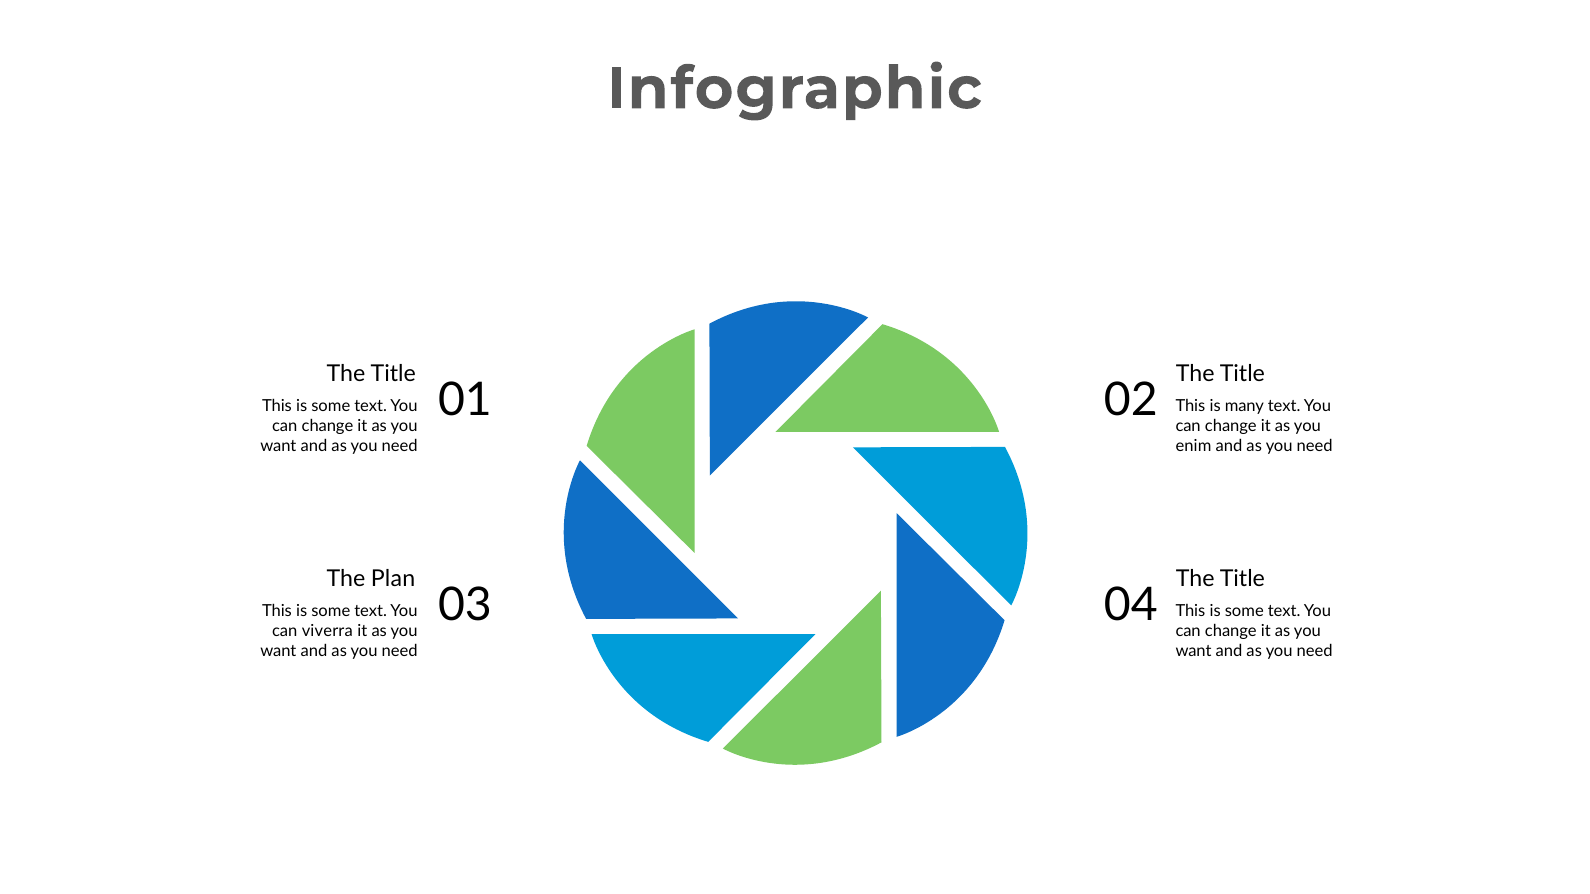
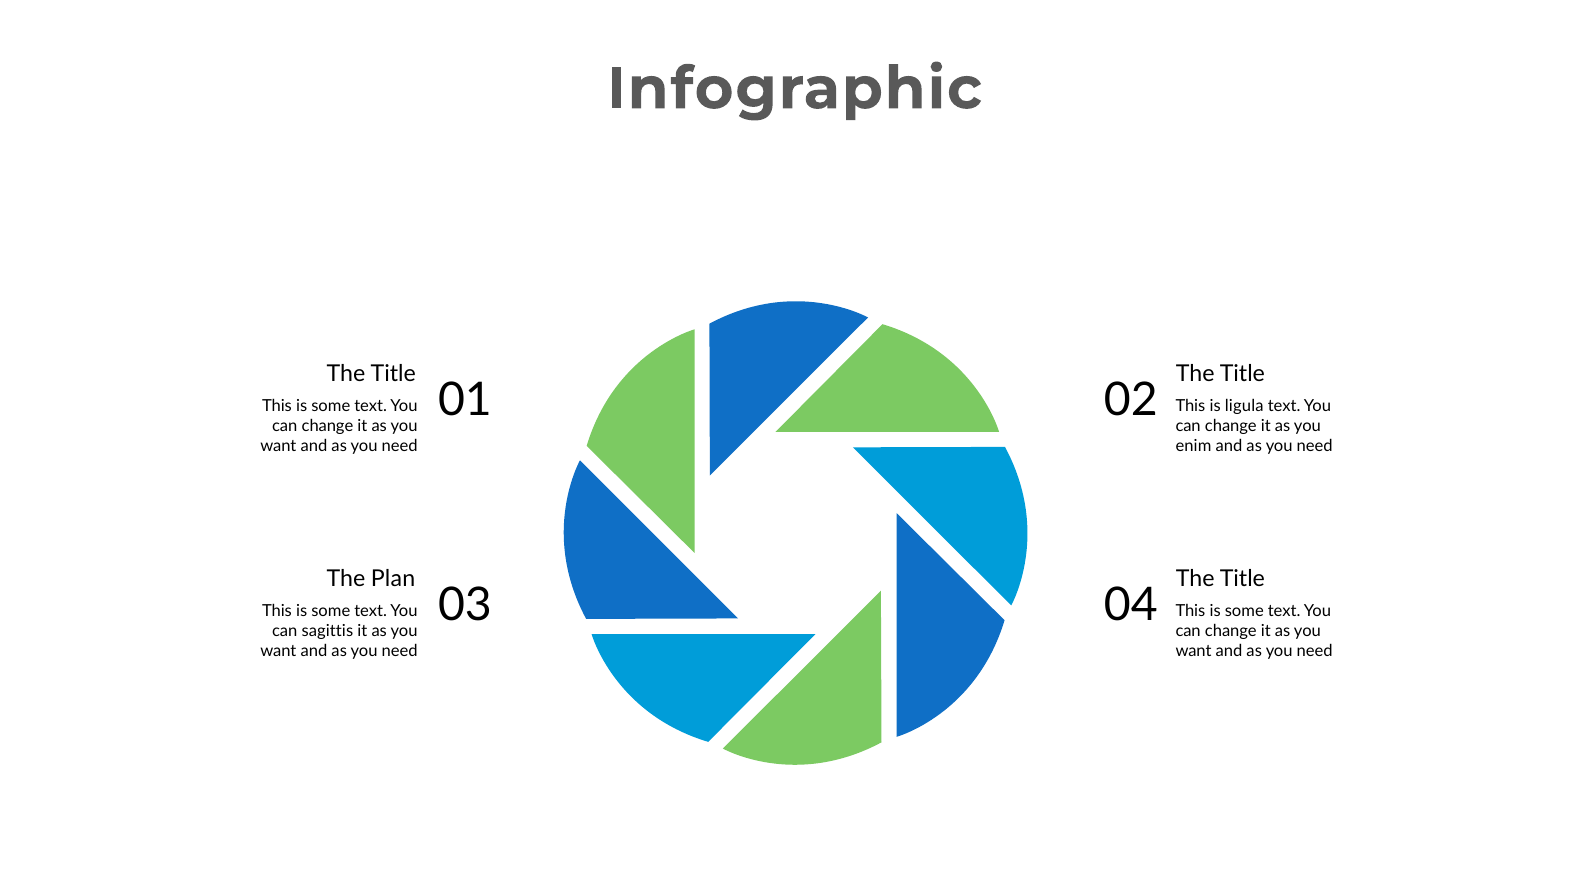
many: many -> ligula (1244, 407)
viverra: viverra -> sagittis (327, 631)
